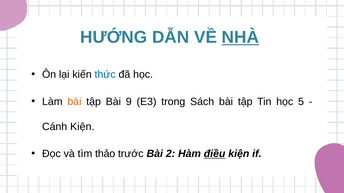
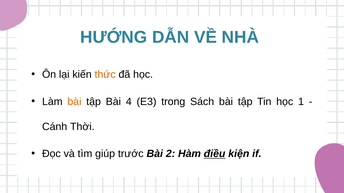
NHÀ underline: present -> none (240, 37)
thức colour: blue -> orange (105, 75)
9: 9 -> 4 (129, 102)
5: 5 -> 1 (301, 102)
Cánh Kiện: Kiện -> Thời (82, 127)
thảo: thảo -> giúp (105, 154)
